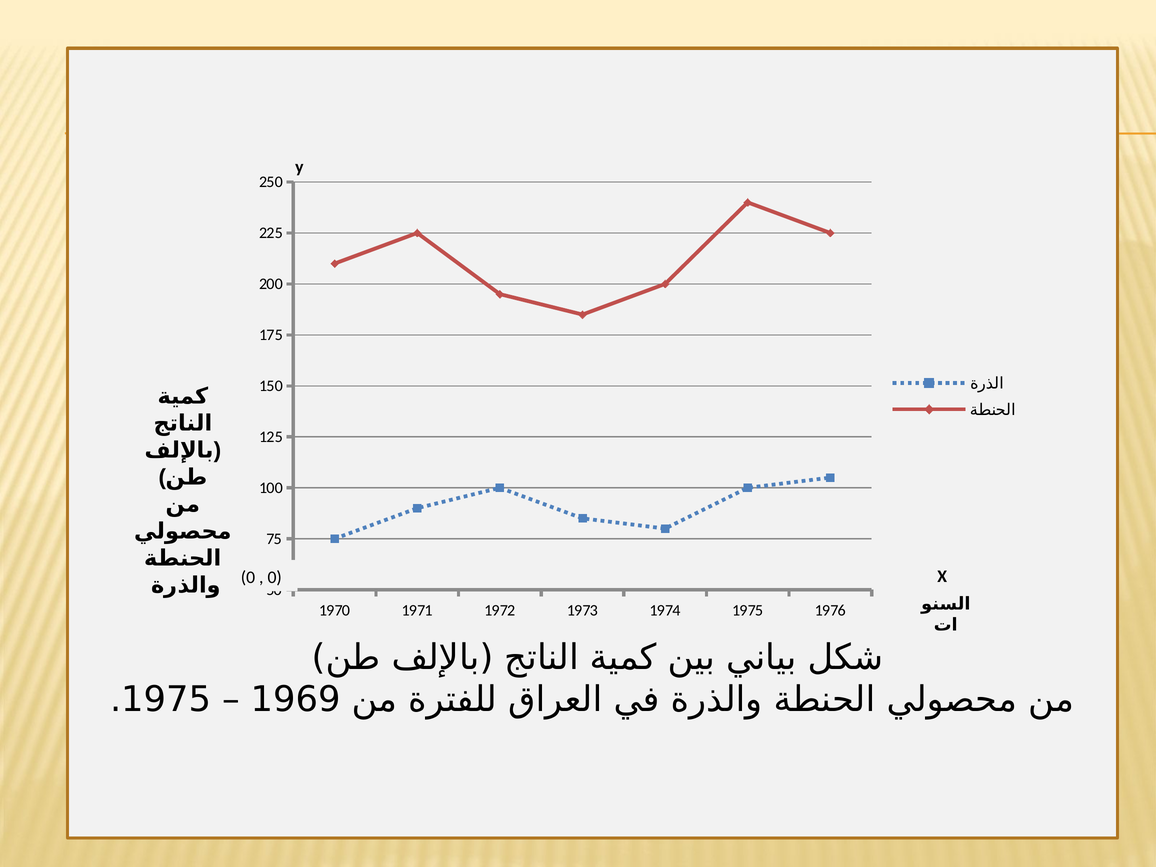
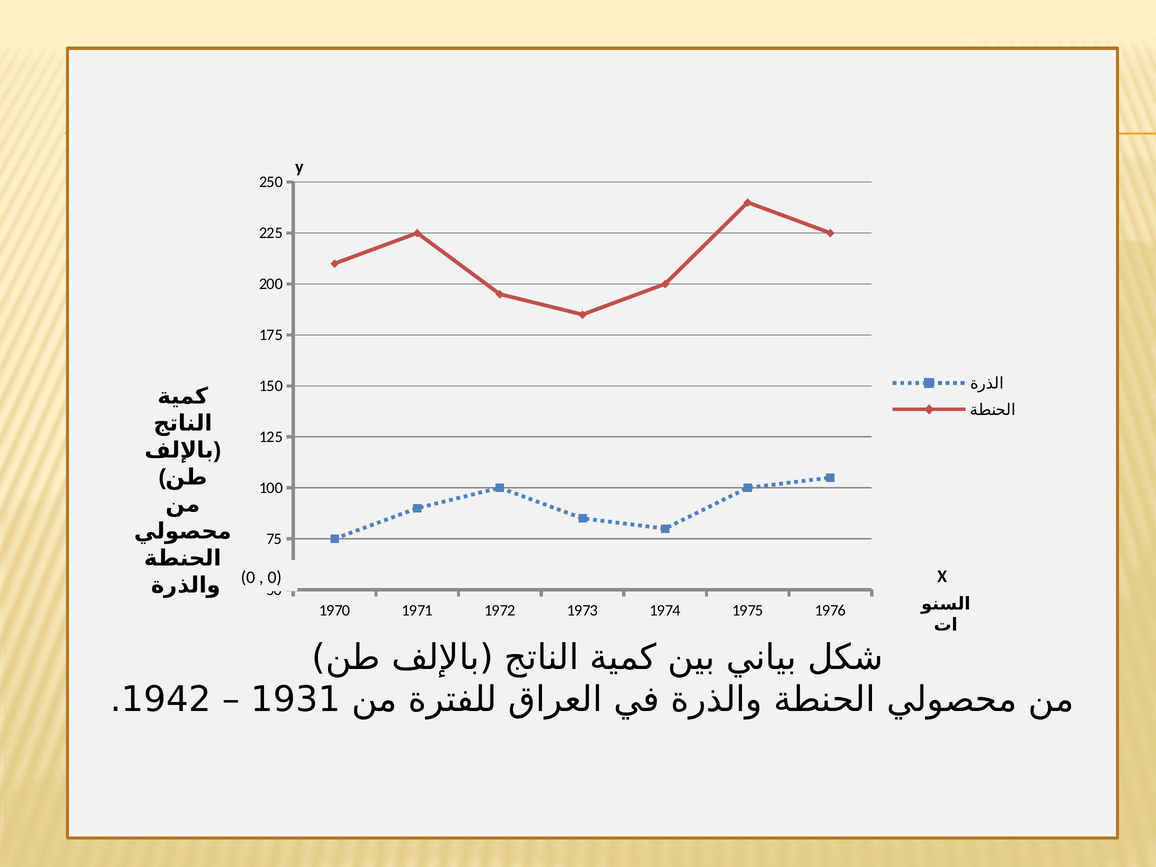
1975: 1975 -> 1942 (166, 700)
1969: 1969 -> 1931 (296, 700)
